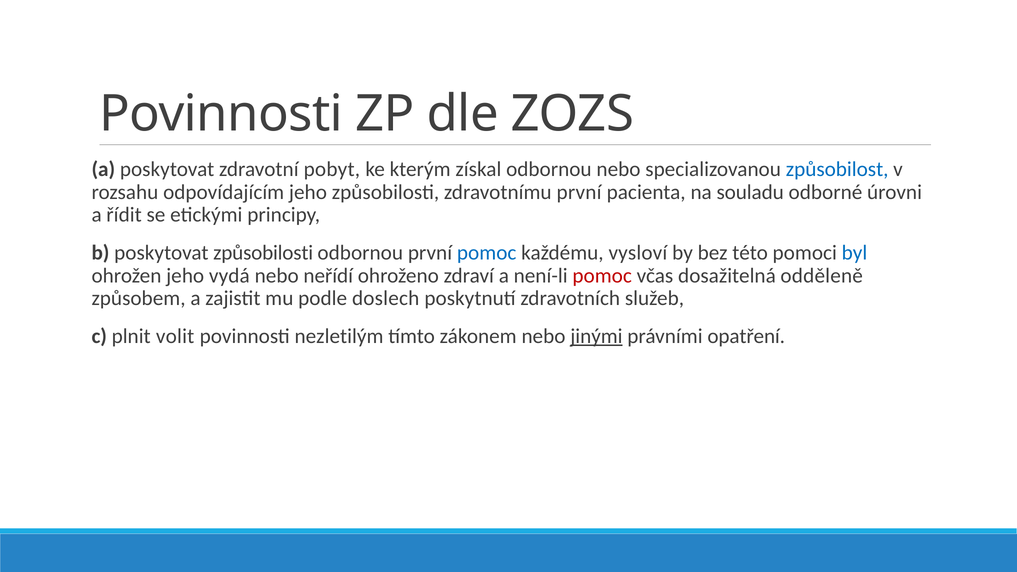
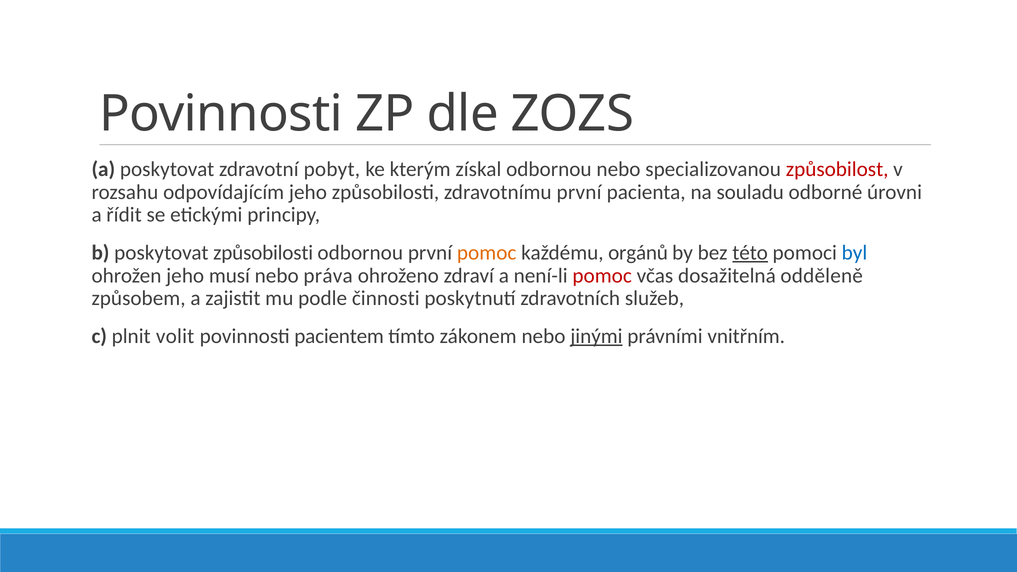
způsobilost colour: blue -> red (837, 169)
pomoc colour: blue -> orange (487, 253)
vysloví: vysloví -> orgánů (638, 253)
této underline: none -> present (750, 253)
vydá: vydá -> musí (229, 276)
neřídí: neřídí -> práva (328, 276)
doslech: doslech -> činnosti (386, 299)
nezletilým: nezletilým -> pacientem (339, 336)
opatření: opatření -> vnitřním (746, 336)
